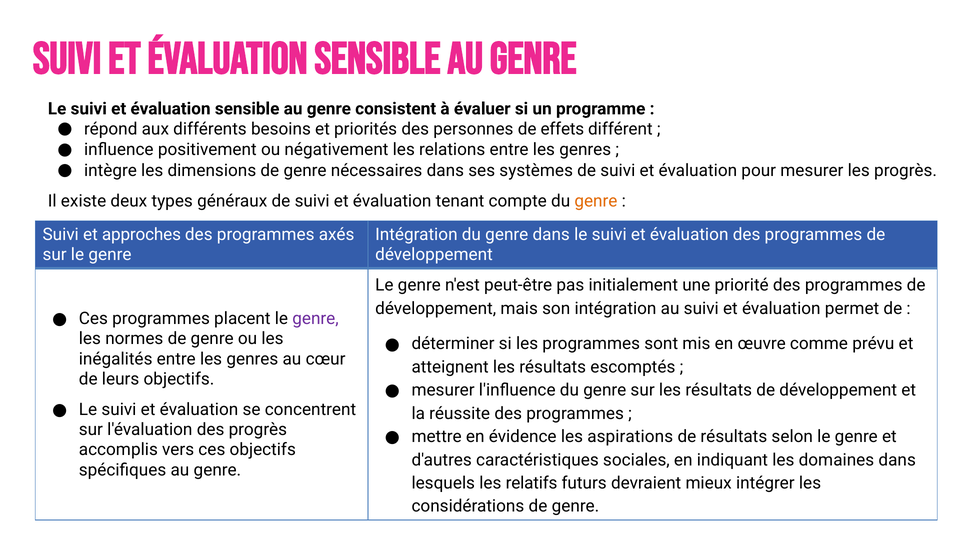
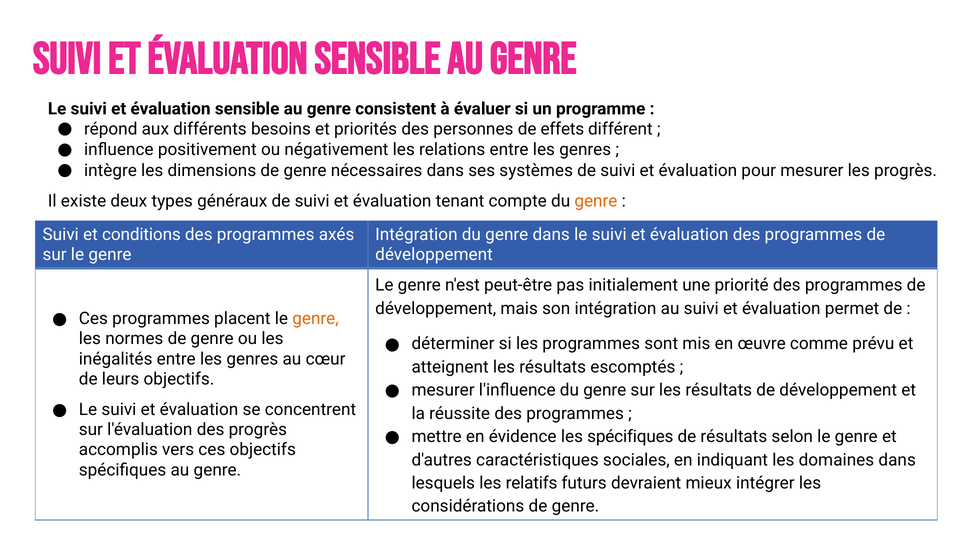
approches: approches -> conditions (141, 235)
genre colour: purple -> orange (316, 319)
les aspirations: aspirations -> spécifiques (630, 437)
